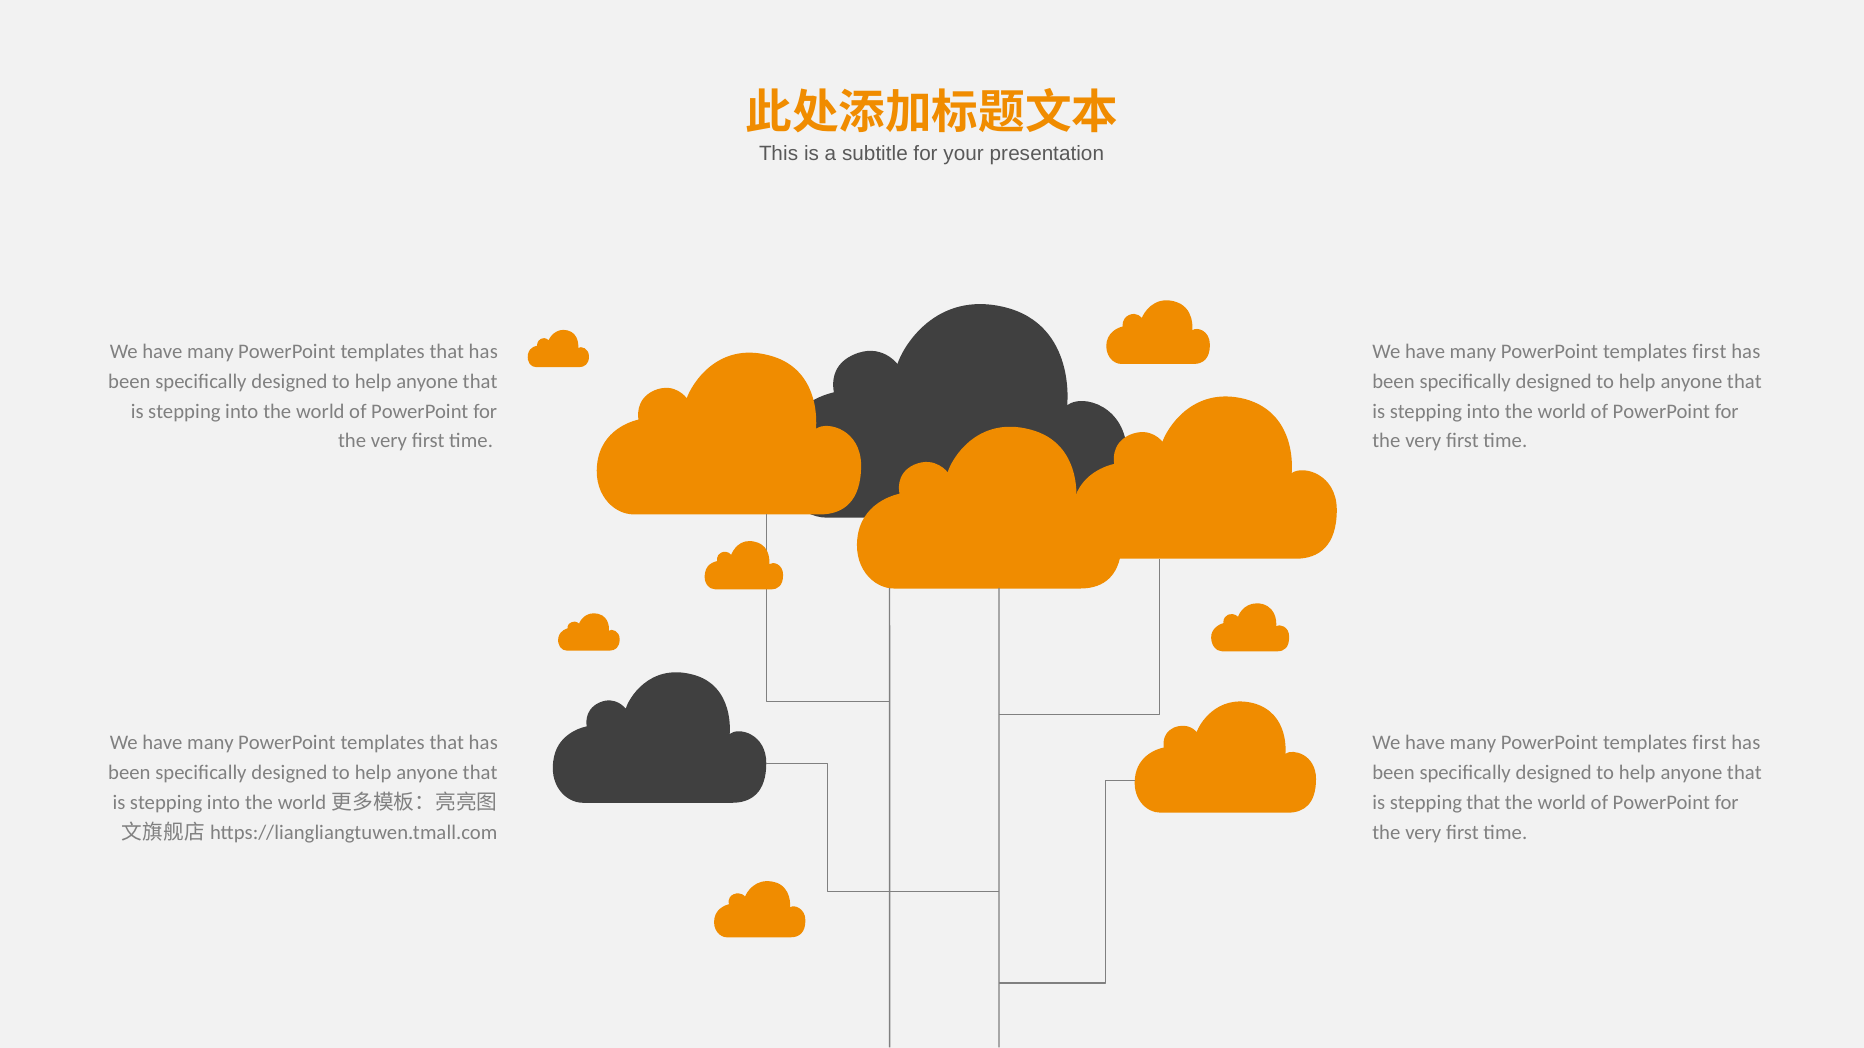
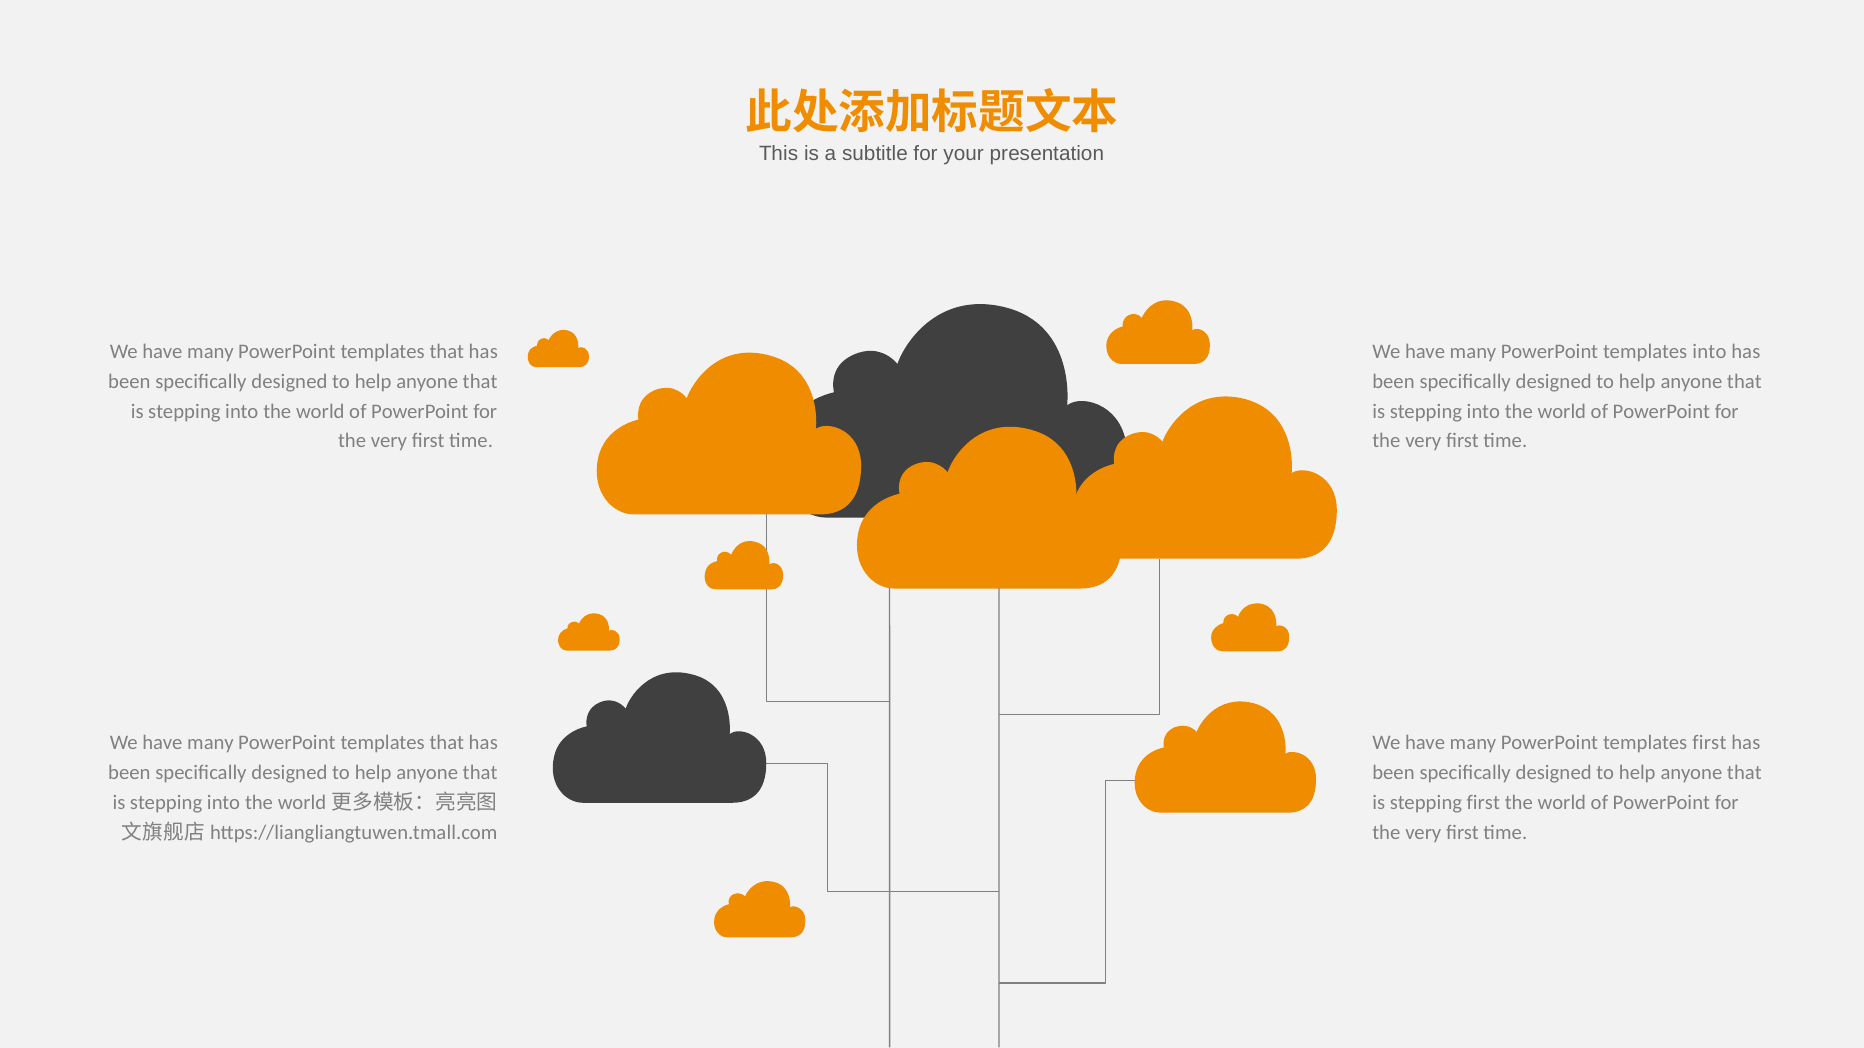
first: first -> into (1709, 352)
stepping that: that -> first (1483, 803)
